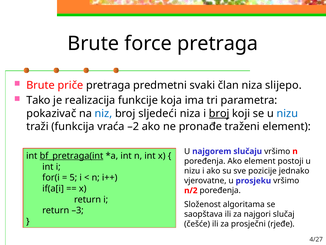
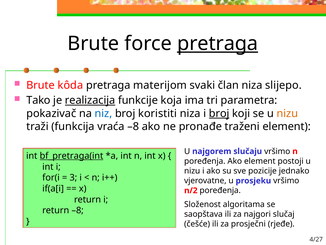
pretraga underline: none -> present (218, 43)
priče: priče -> kôda (70, 85)
predmetni: predmetni -> materijom (160, 85)
realizacija underline: none -> present (90, 100)
sljedeći: sljedeći -> koristiti (158, 113)
nizu colour: blue -> orange (287, 113)
vraća –2: –2 -> –8 (133, 126)
5: 5 -> 3 (73, 177)
return –3: –3 -> –8 (78, 210)
